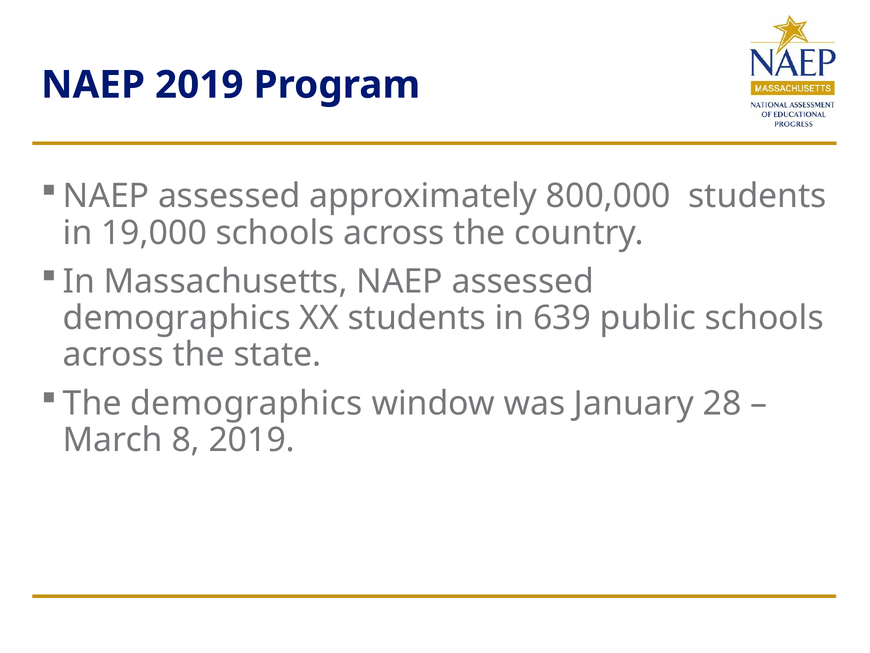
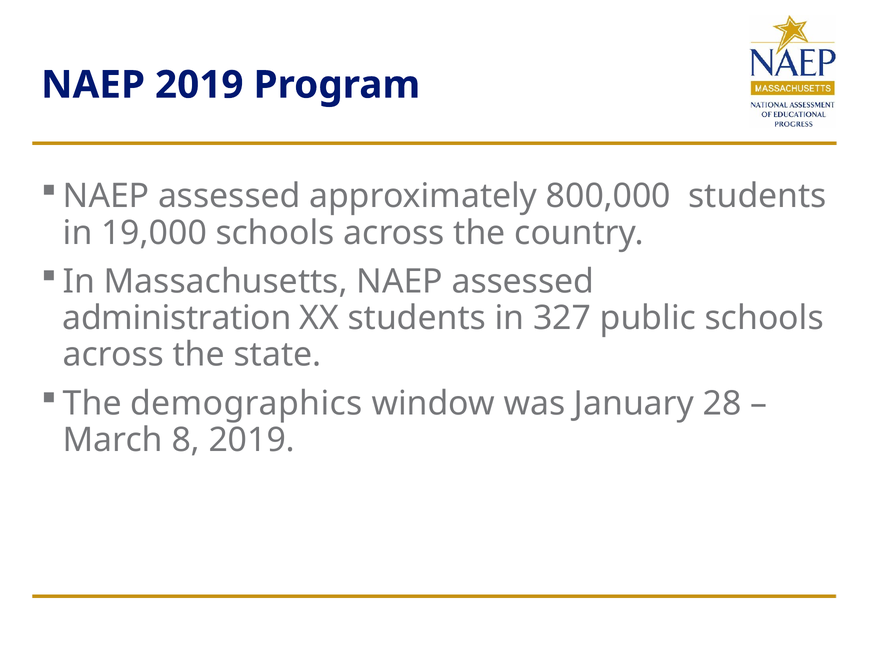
demographics: demographics -> administration (177, 318)
639: 639 -> 327 (562, 318)
